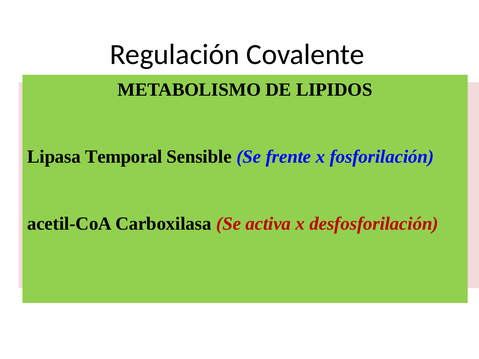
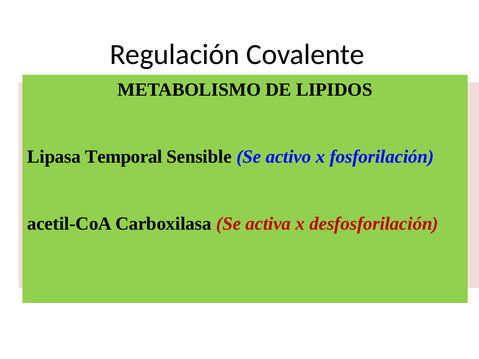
frente: frente -> activo (288, 157)
